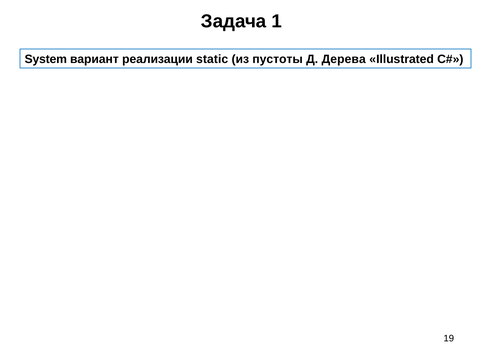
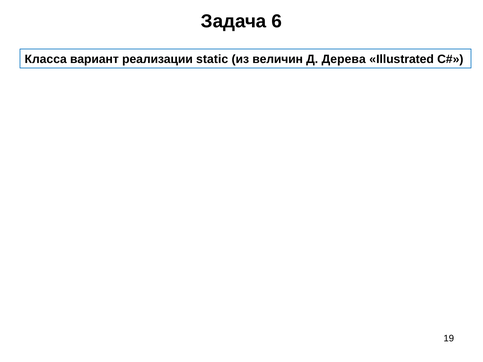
1: 1 -> 6 (277, 21)
System: System -> Класса (46, 59)
пустоты: пустоты -> величин (278, 59)
